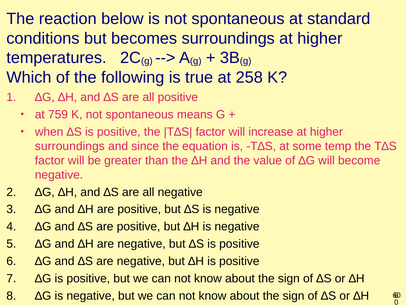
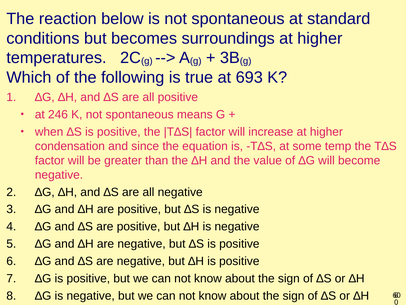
258: 258 -> 693 (249, 77)
759: 759 -> 246 (58, 114)
surroundings: surroundings -> condensation (70, 146)
